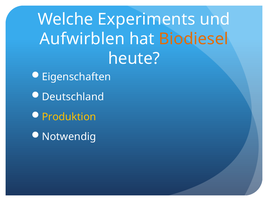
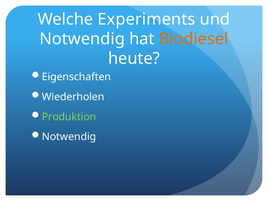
Aufwirblen: Aufwirblen -> Notwendig (82, 39)
Deutschland: Deutschland -> Wiederholen (73, 97)
Produktion colour: yellow -> light green (69, 117)
